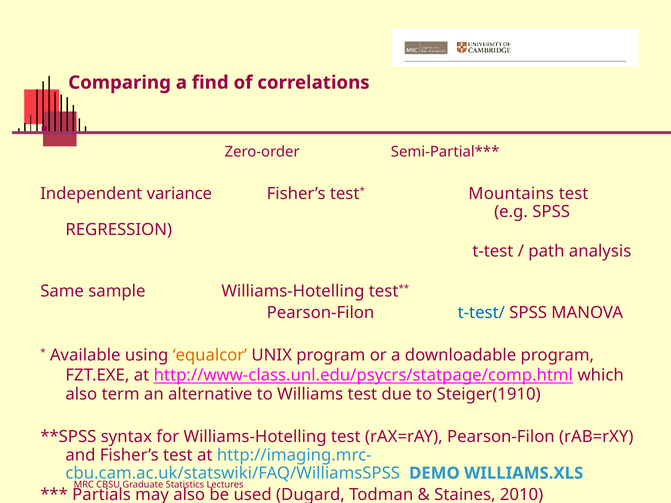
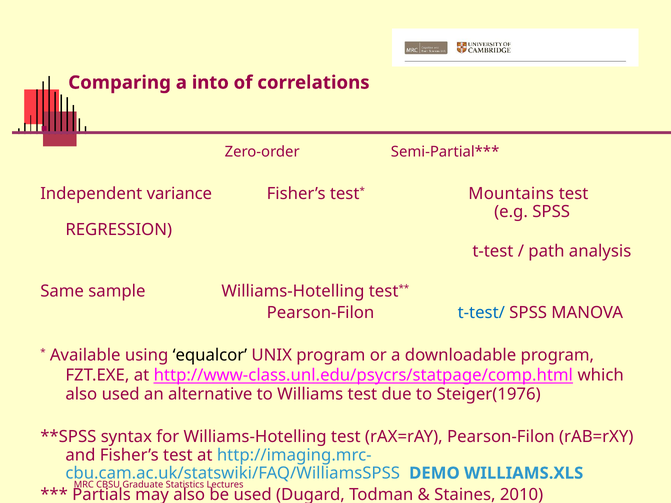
find: find -> into (210, 83)
equalcor colour: orange -> black (210, 356)
also term: term -> used (121, 394)
Steiger(1910: Steiger(1910 -> Steiger(1976 (489, 394)
